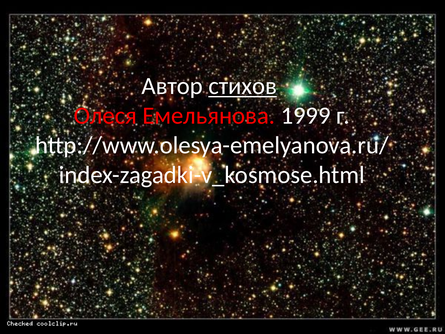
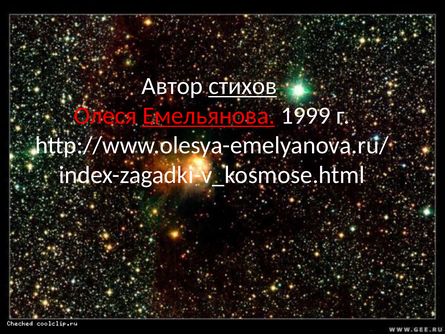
Емельянова underline: none -> present (209, 116)
